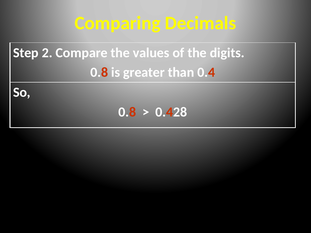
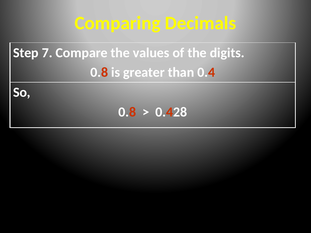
2: 2 -> 7 (47, 53)
